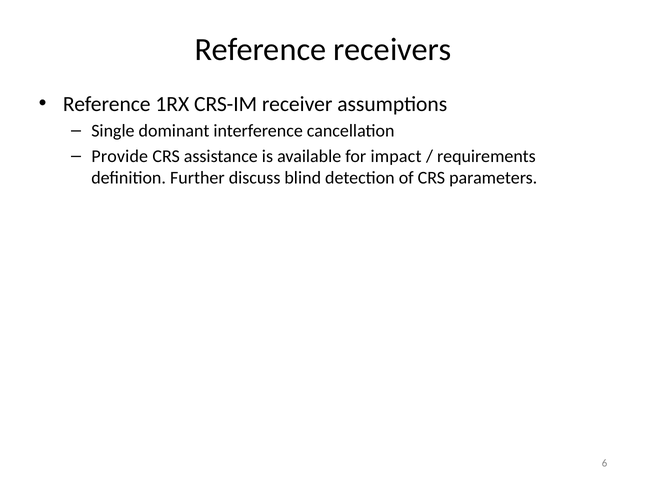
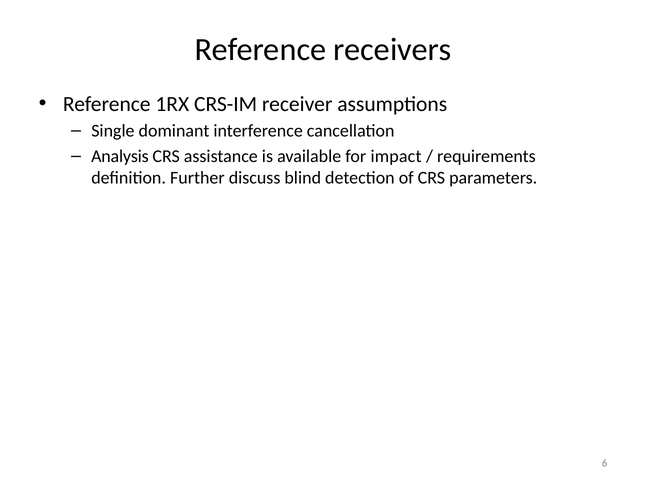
Provide: Provide -> Analysis (120, 156)
